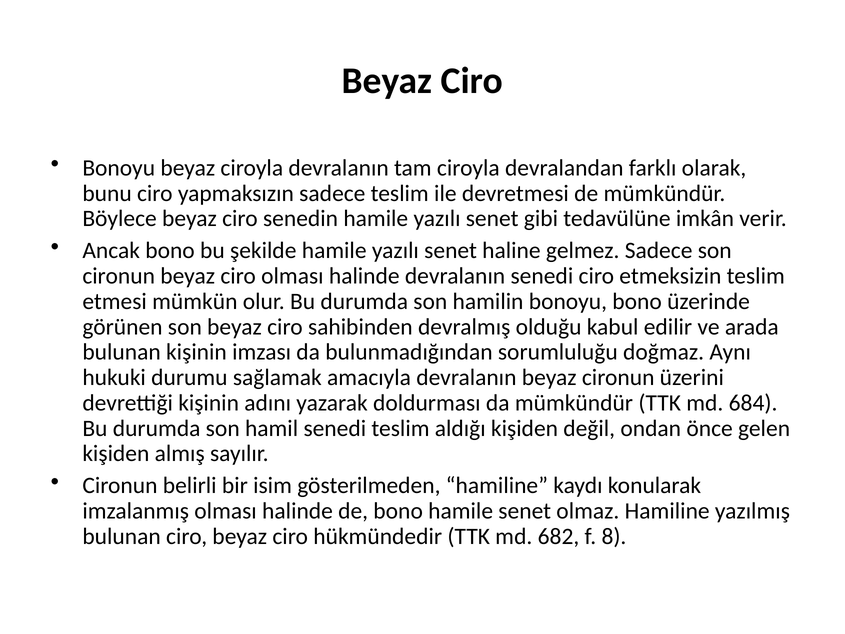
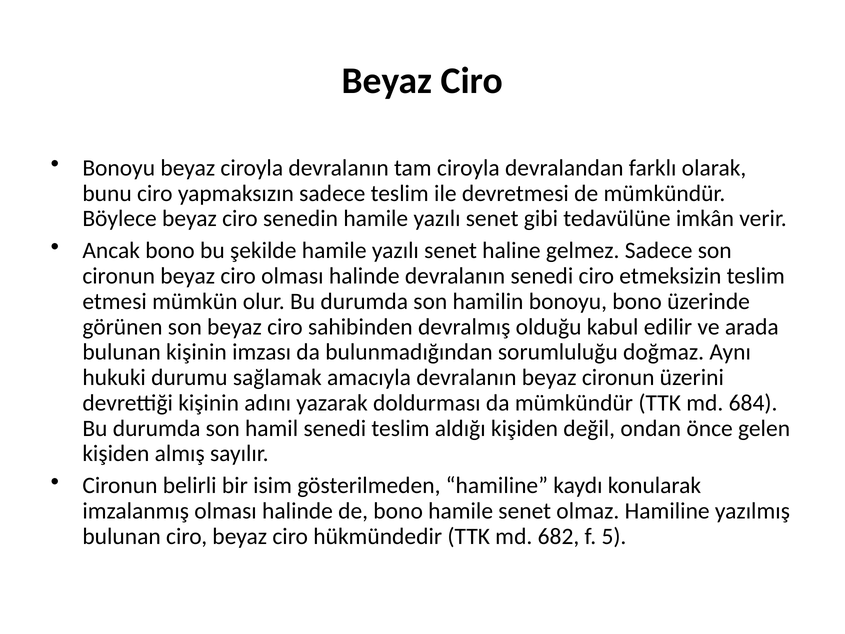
8: 8 -> 5 (614, 536)
